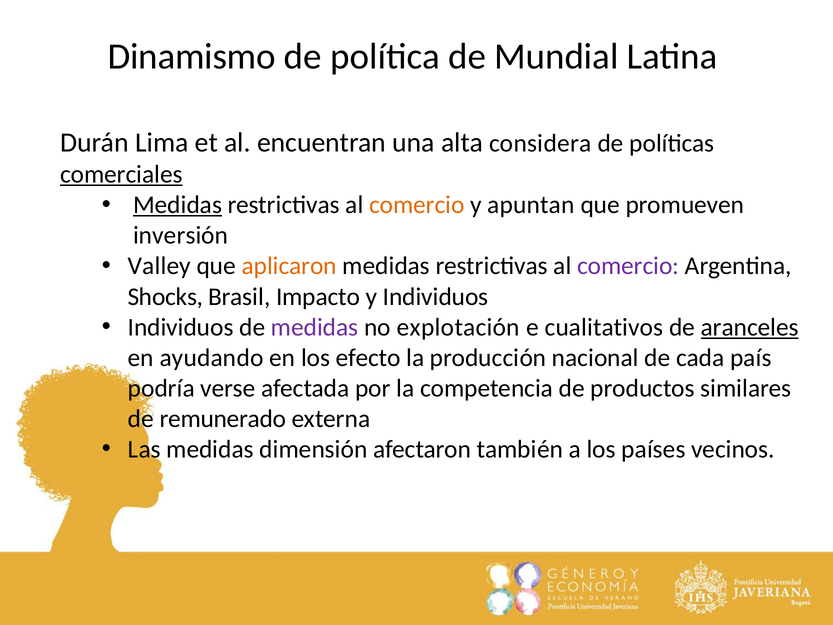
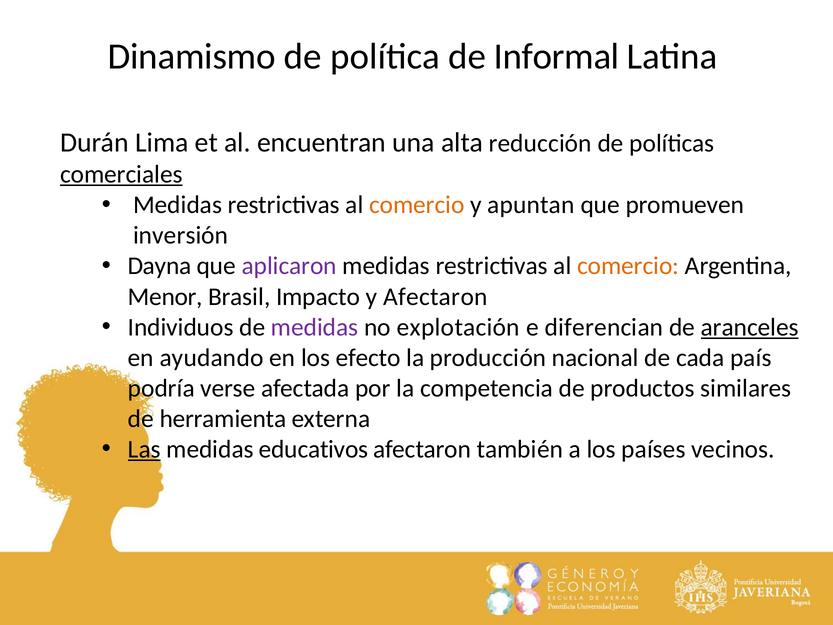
Mundial: Mundial -> Informal (557, 56)
considera: considera -> reducción (540, 143)
Medidas underline: present -> none (178, 205)
Valley: Valley -> Dayna (159, 266)
aplicaron colour: orange -> purple (289, 266)
comercio colour: purple -> orange (628, 266)
Shocks: Shocks -> Menor (165, 296)
y Individuos: Individuos -> Afectaron (435, 296)
cualitativos: cualitativos -> diferencian (604, 327)
remunerado: remunerado -> herramienta (223, 419)
Las underline: none -> present (144, 449)
dimensión: dimensión -> educativos (314, 449)
